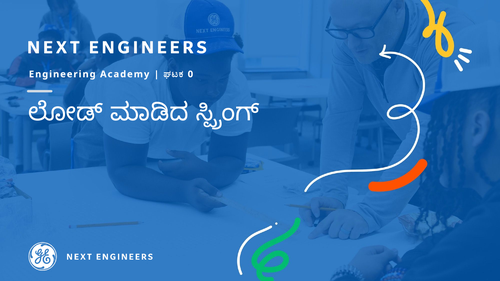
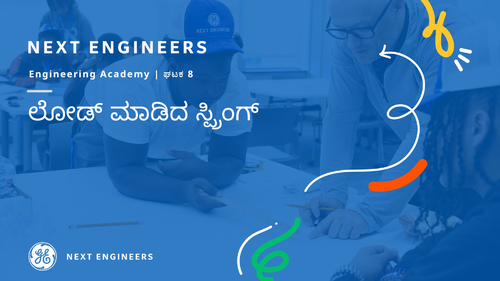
0: 0 -> 8 (190, 74)
